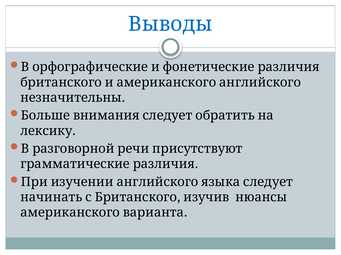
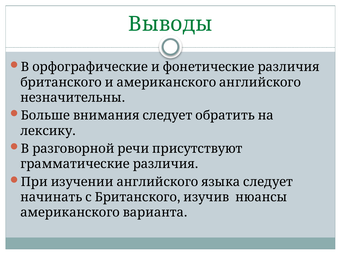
Выводы colour: blue -> green (170, 24)
